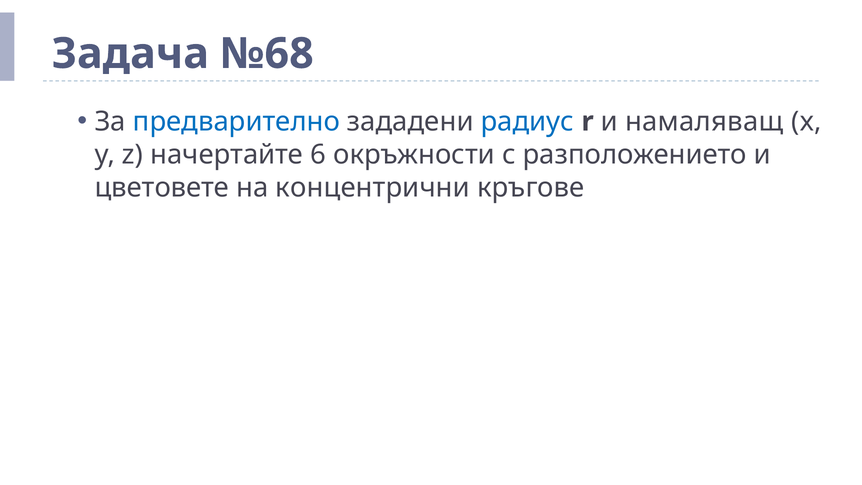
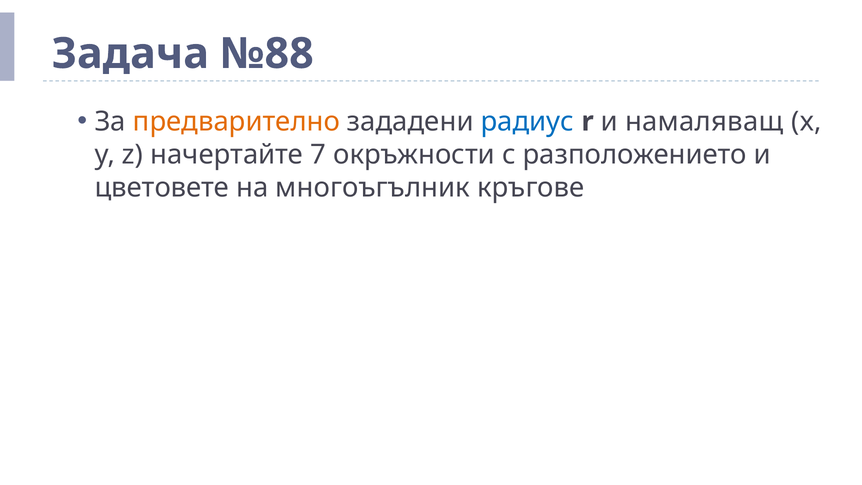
№68: №68 -> №88 (267, 54)
предварително colour: blue -> orange (236, 122)
6: 6 -> 7 (318, 155)
концентрични: концентрични -> многоъгълник (373, 188)
